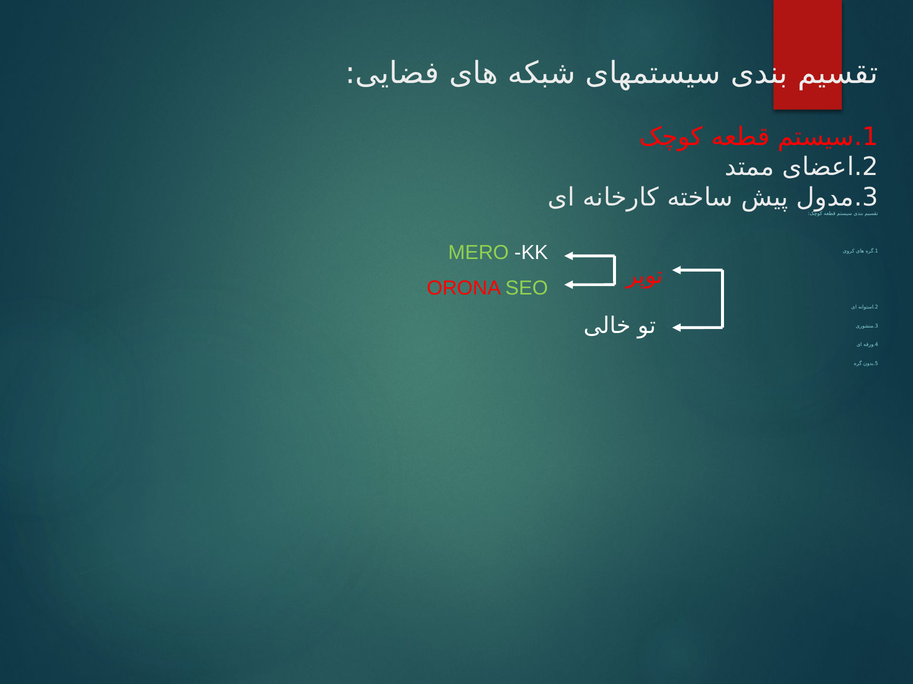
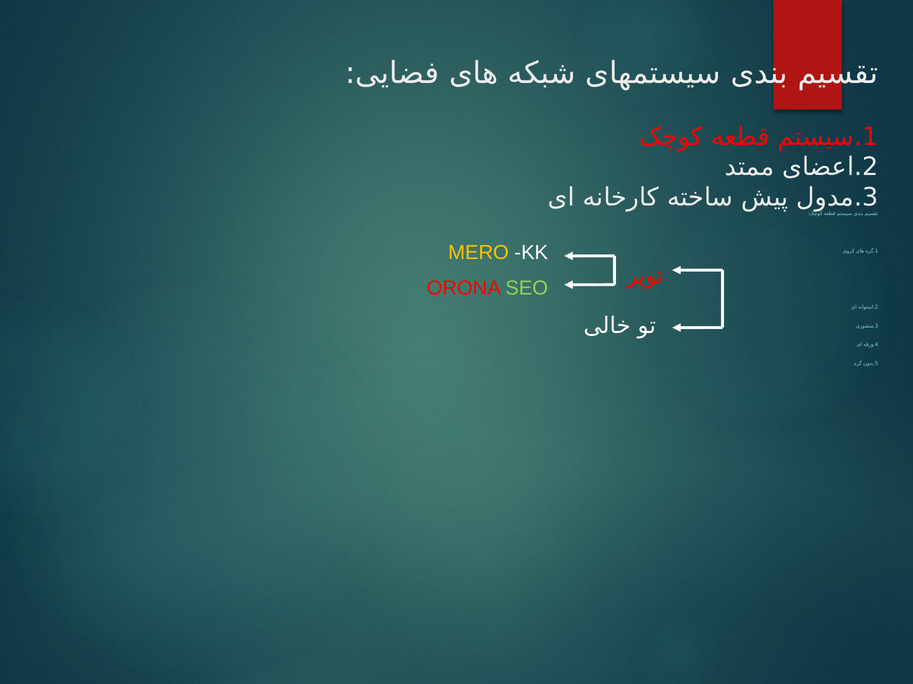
MERO colour: light green -> yellow (479, 253)
